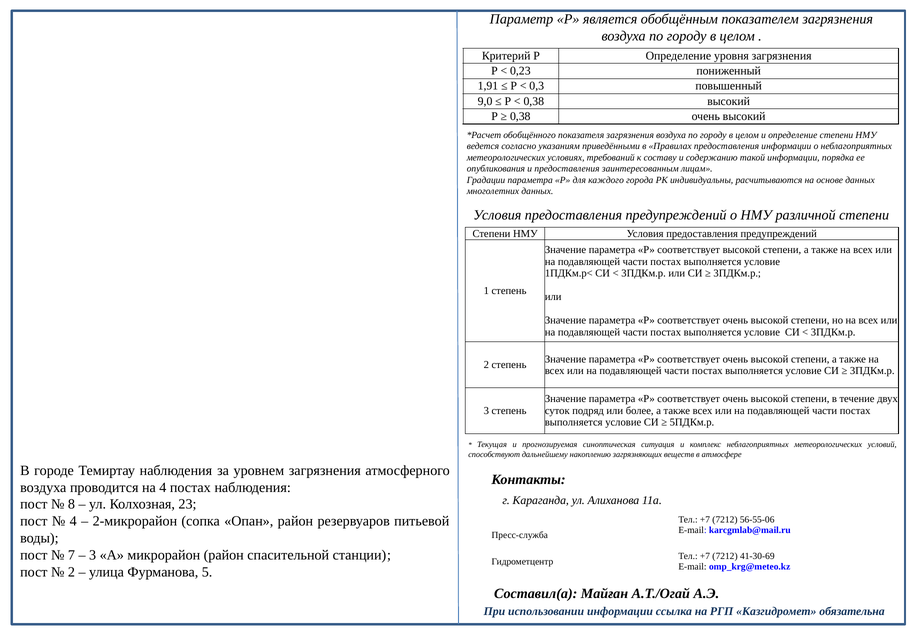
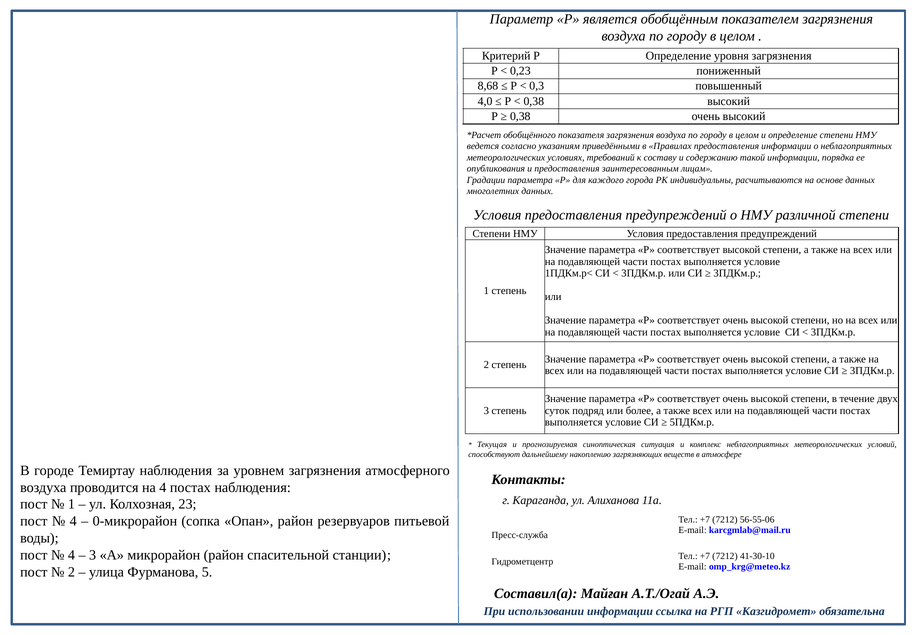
1,91: 1,91 -> 8,68 (488, 86)
9,0: 9,0 -> 4,0 (485, 101)
8: 8 -> 1 (71, 504)
2-микрорайон: 2-микрорайон -> 0-микрорайон (135, 521)
7: 7 -> 4 (71, 555)
41-30-69: 41-30-69 -> 41-30-10 (757, 556)
